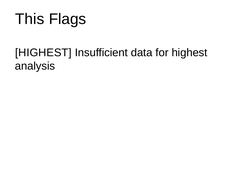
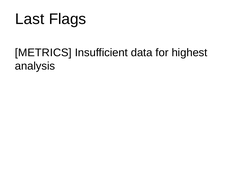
This: This -> Last (30, 19)
HIGHEST: HIGHEST -> METRICS (43, 52)
